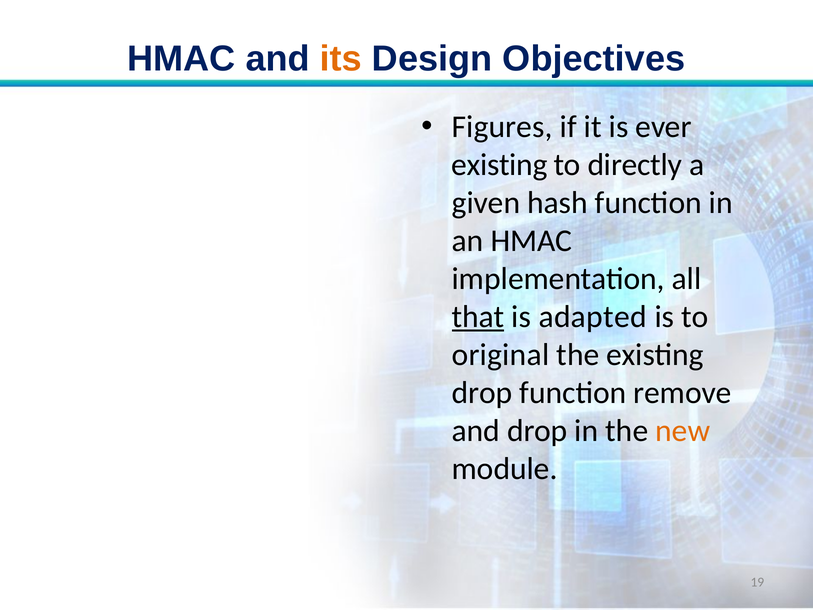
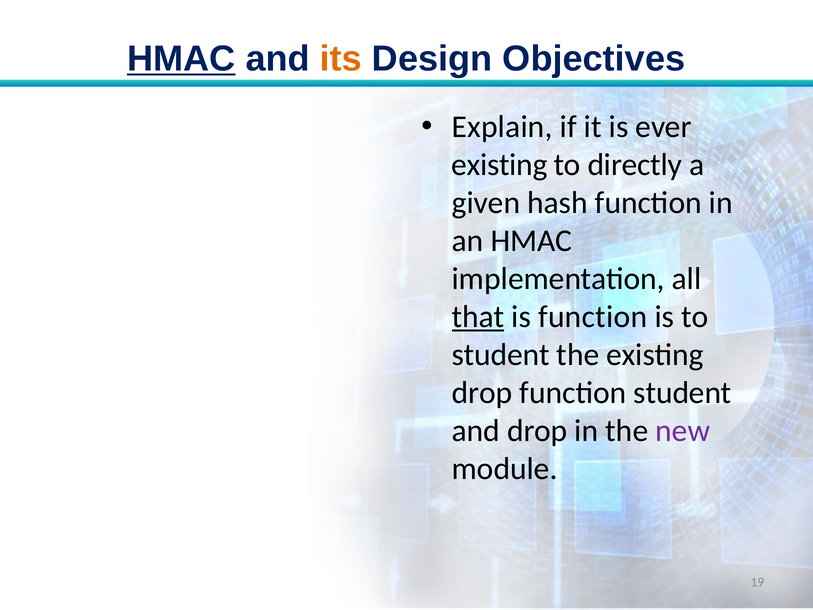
HMAC underline: none -> present (181, 59)
Figures: Figures -> Explain (502, 127)
is adapted: adapted -> function (593, 317)
original: original -> student (501, 355)
function remove: remove -> student (683, 393)
new colour: orange -> purple (683, 431)
